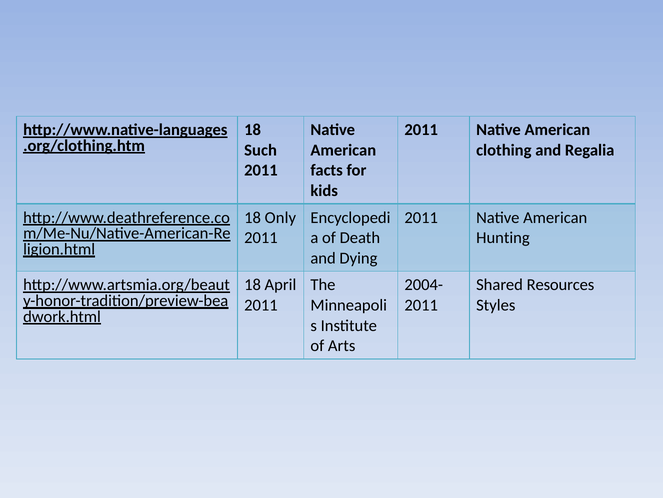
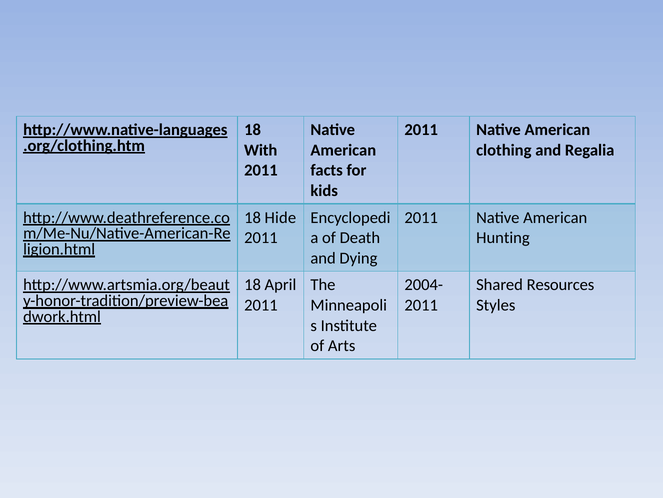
Such: Such -> With (261, 150)
Only: Only -> Hide (280, 217)
